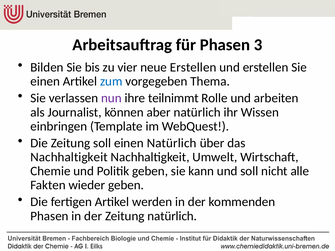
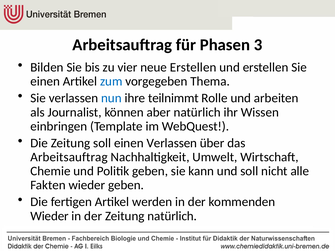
nun colour: purple -> blue (111, 98)
einen Natürlich: Natürlich -> Verlassen (172, 143)
Nachhaltigkeit: Nachhaltigkeit -> Arbeitsauftrag (69, 157)
Phasen: Phasen -> Wieder (50, 216)
